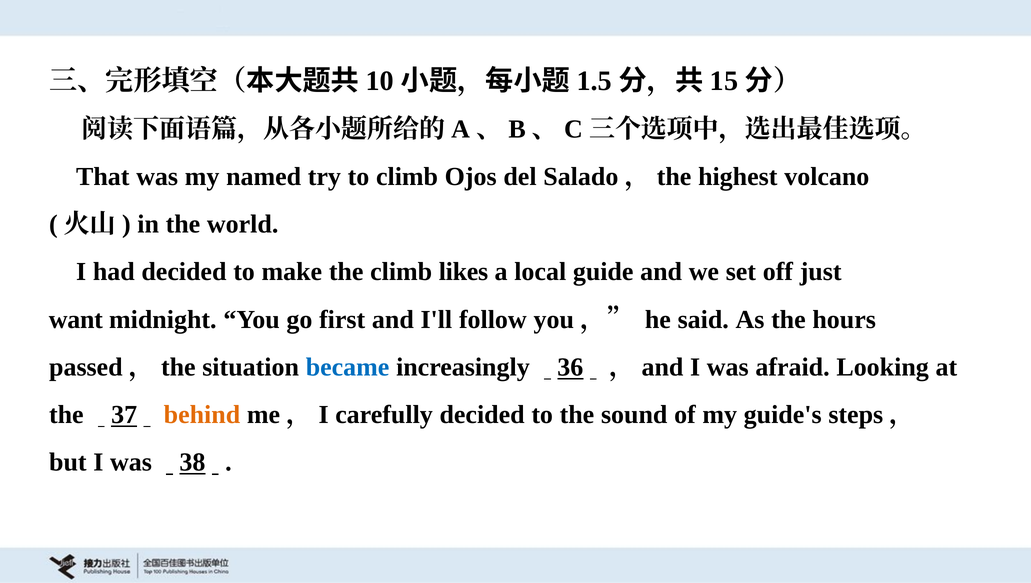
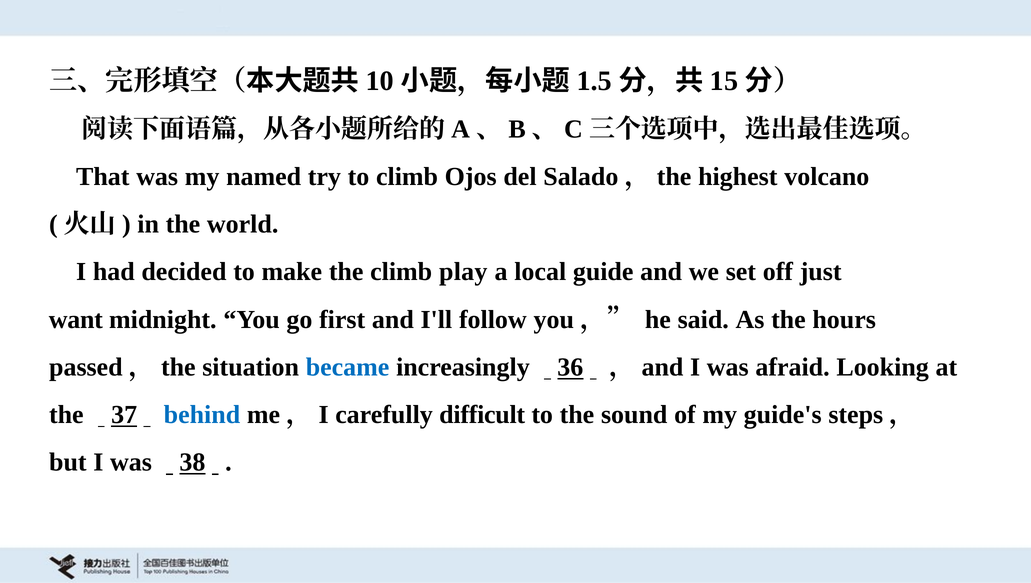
likes: likes -> play (463, 272)
behind colour: orange -> blue (202, 415)
carefully decided: decided -> difficult (482, 415)
